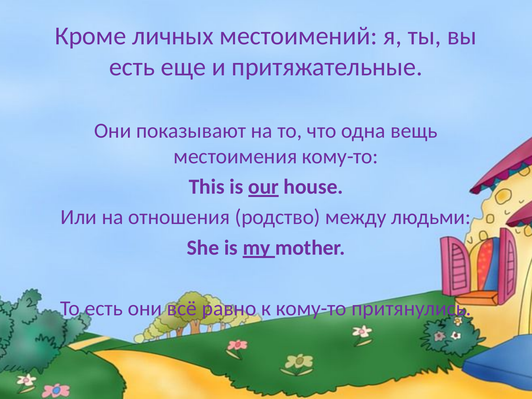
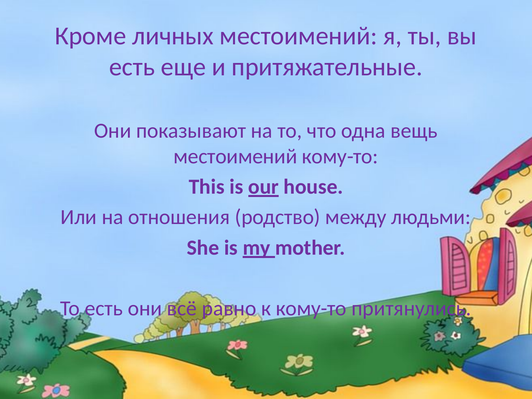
местоимения: местоимения -> местоимений (235, 156)
